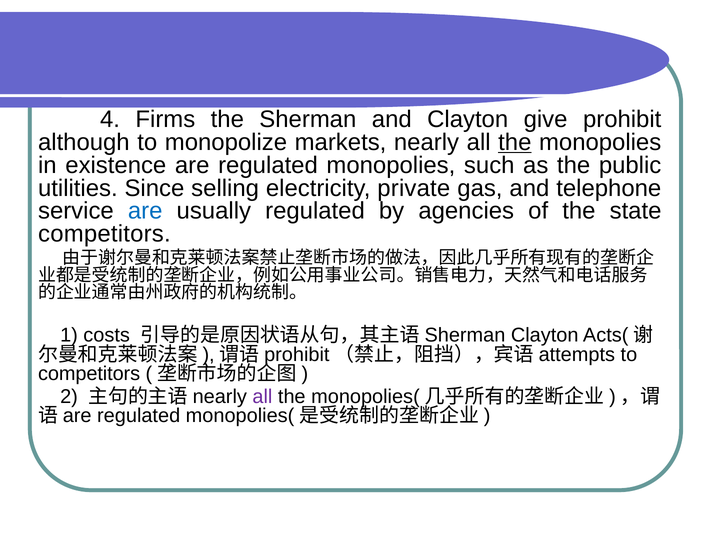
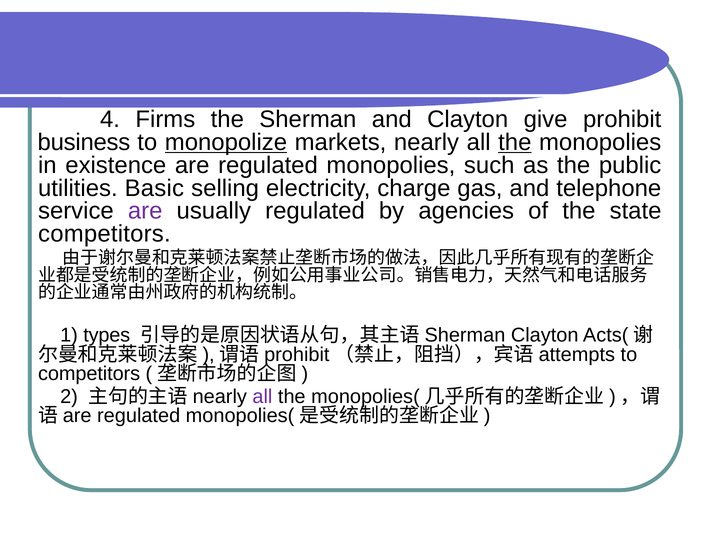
although: although -> business (84, 142)
monopolize underline: none -> present (226, 142)
Since: Since -> Basic (154, 188)
private: private -> charge (414, 188)
are colour: blue -> purple (145, 211)
costs: costs -> types (107, 335)
